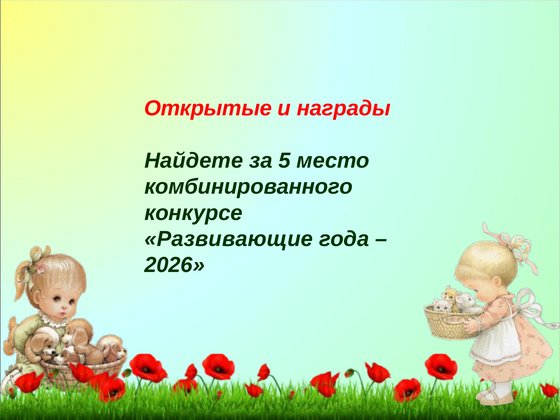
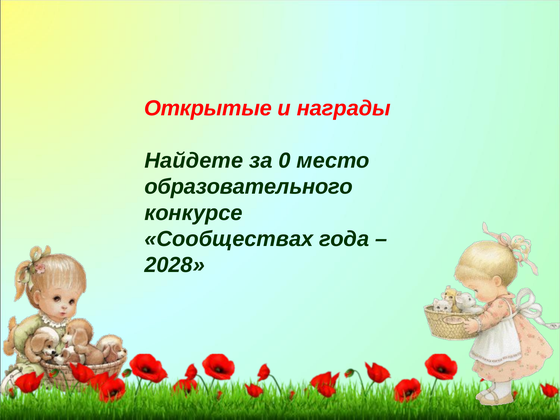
5: 5 -> 0 (285, 161)
комбинированного: комбинированного -> образовательного (249, 187)
Развивающие: Развивающие -> Сообществах (229, 239)
2026: 2026 -> 2028 (175, 265)
